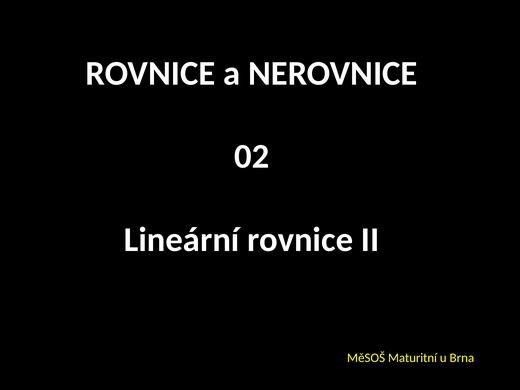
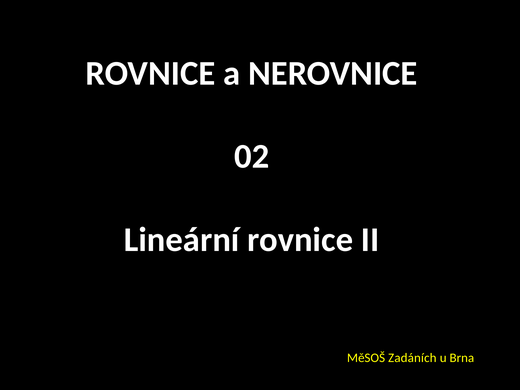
Maturitní: Maturitní -> Zadáních (412, 358)
